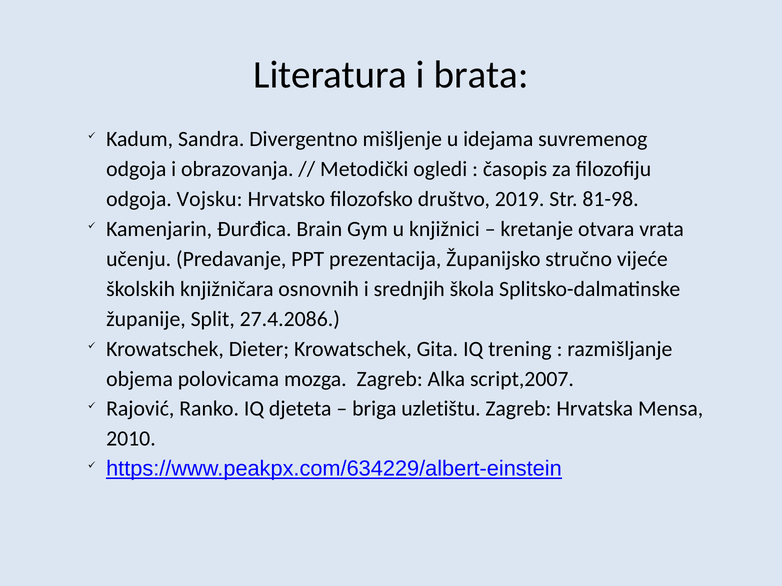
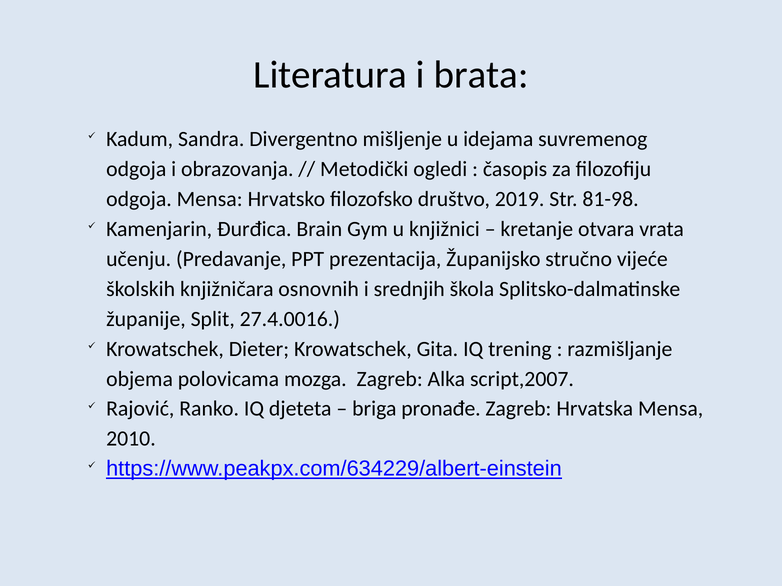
odgoja Vojsku: Vojsku -> Mensa (210, 199)
27.4.2086: 27.4.2086 -> 27.4.0016 (290, 319)
uzletištu: uzletištu -> pronađe (441, 409)
